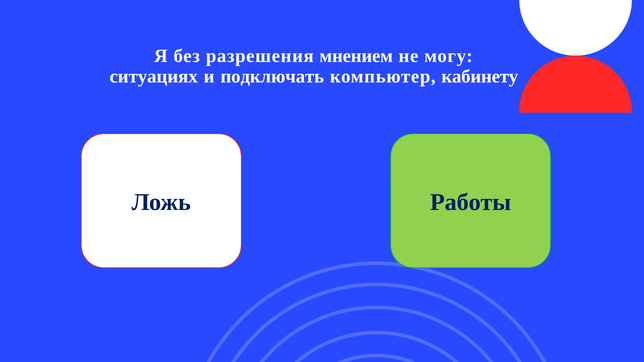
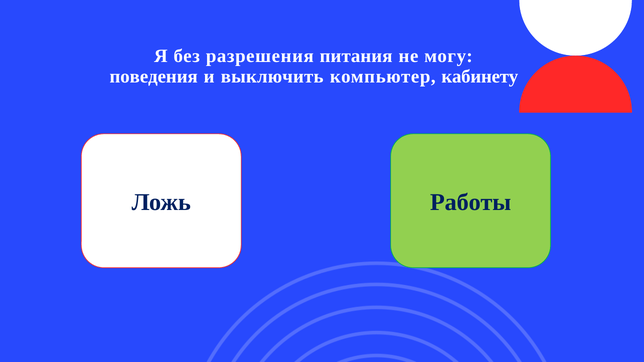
мнением: мнением -> питания (356, 56)
ситуациях: ситуациях -> поведения (154, 77)
подключать: подключать -> выключить (272, 77)
